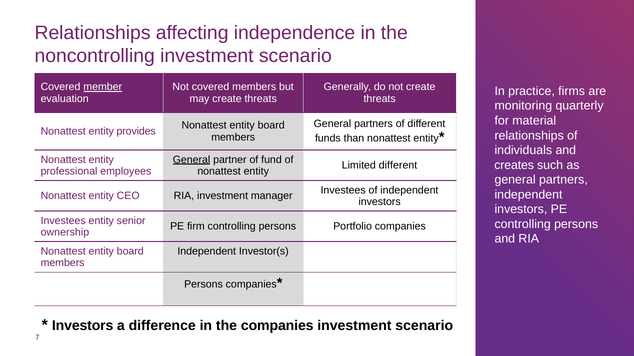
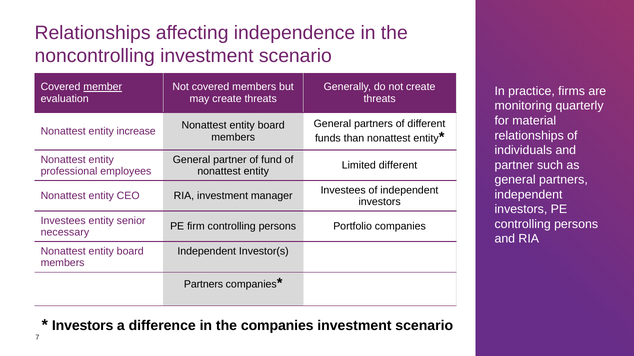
provides: provides -> increase (136, 132)
General underline: present -> none (191, 160)
creates: creates -> partner (514, 165)
ownership: ownership -> necessary (65, 233)
Persons: Persons -> Partners (204, 285)
